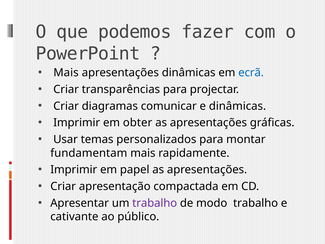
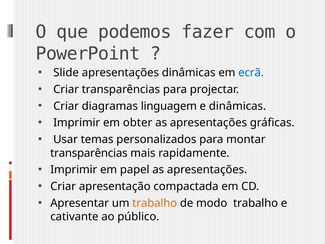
Mais: Mais -> Slide (66, 73)
comunicar: comunicar -> linguagem (169, 106)
fundamentam: fundamentam -> transparências (89, 153)
trabalho colour: purple -> orange (155, 203)
